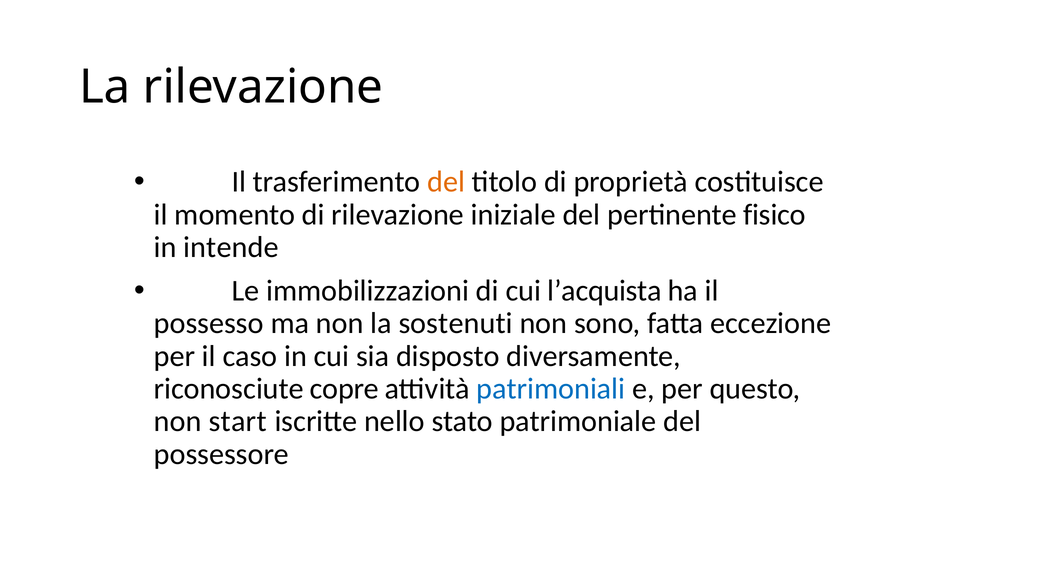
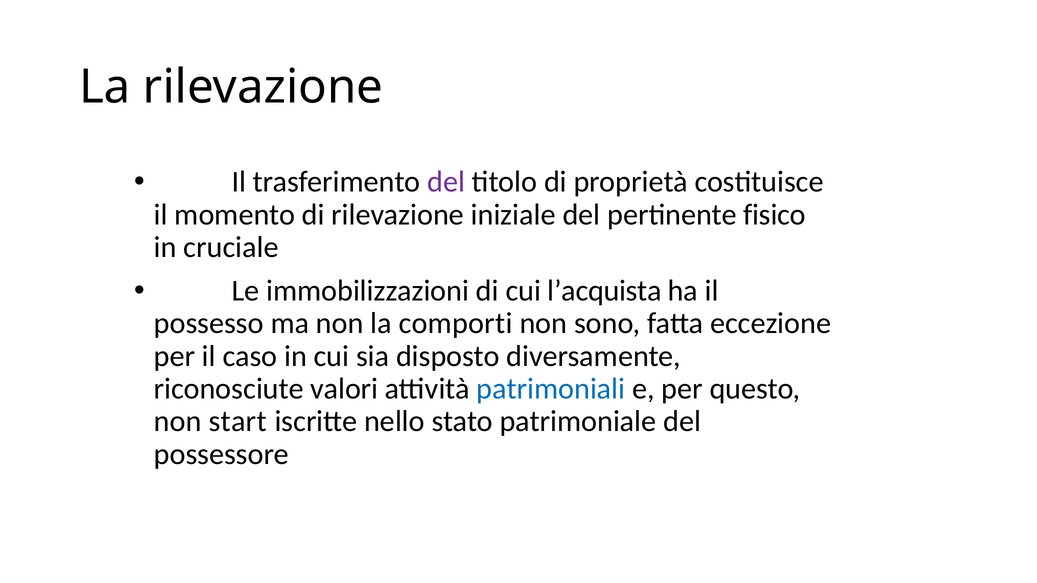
del colour: orange -> purple (446, 182)
intende: intende -> cruciale (231, 247)
sostenuti: sostenuti -> comporti (456, 324)
copre: copre -> valori (344, 389)
